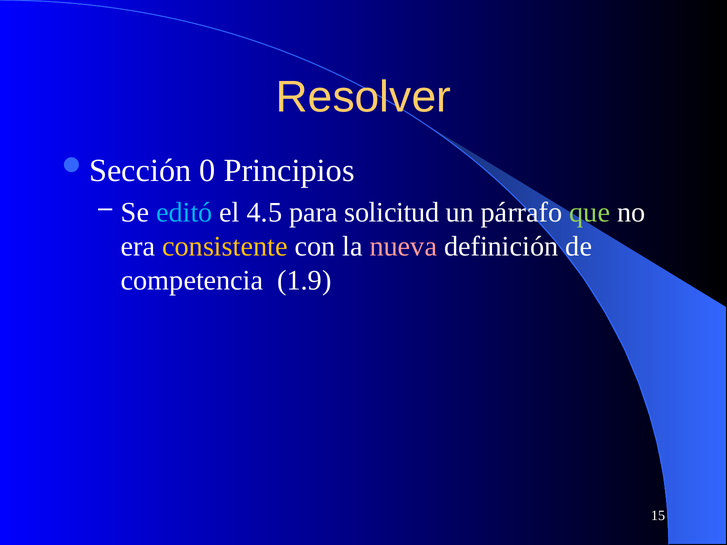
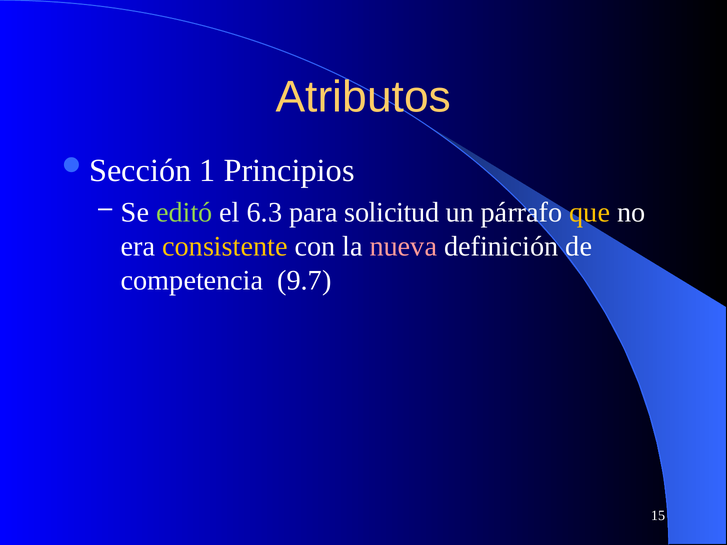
Resolver: Resolver -> Atributos (363, 97)
0: 0 -> 1 (207, 171)
editó colour: light blue -> light green (184, 212)
4.5: 4.5 -> 6.3 (264, 212)
que colour: light green -> yellow (590, 212)
1.9: 1.9 -> 9.7 (304, 280)
